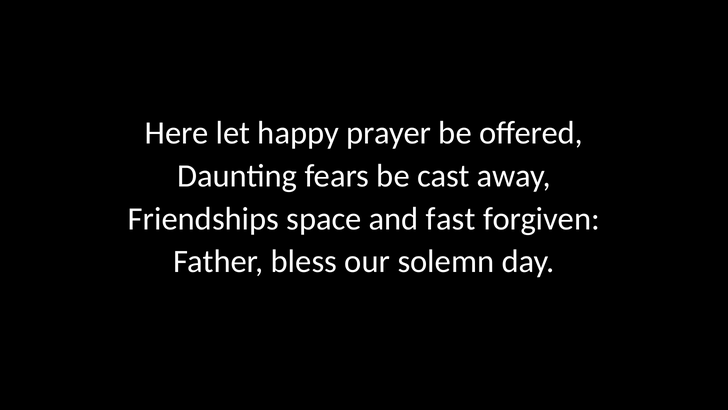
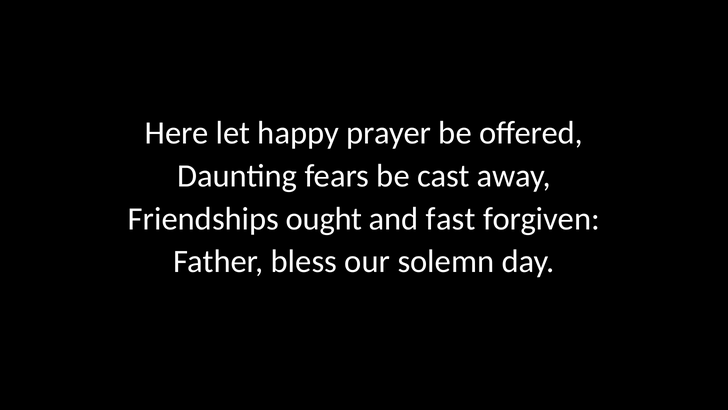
space: space -> ought (324, 219)
